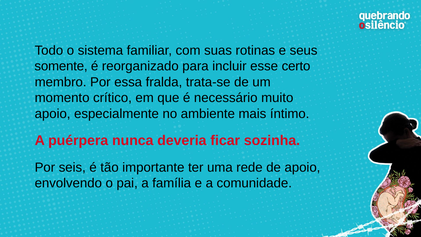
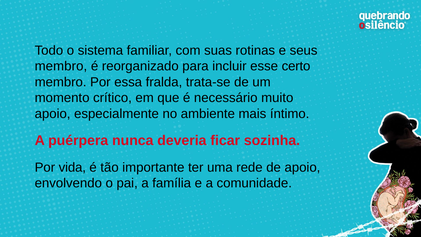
somente: somente -> membro (61, 66)
seis: seis -> vida (72, 167)
